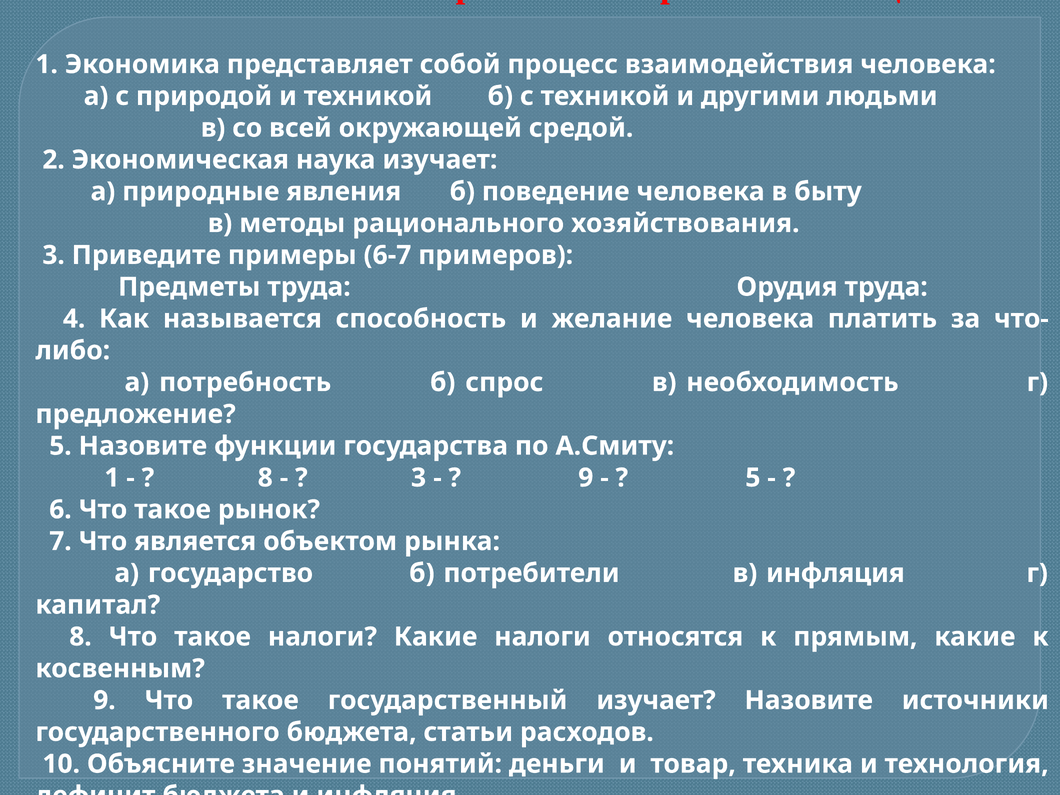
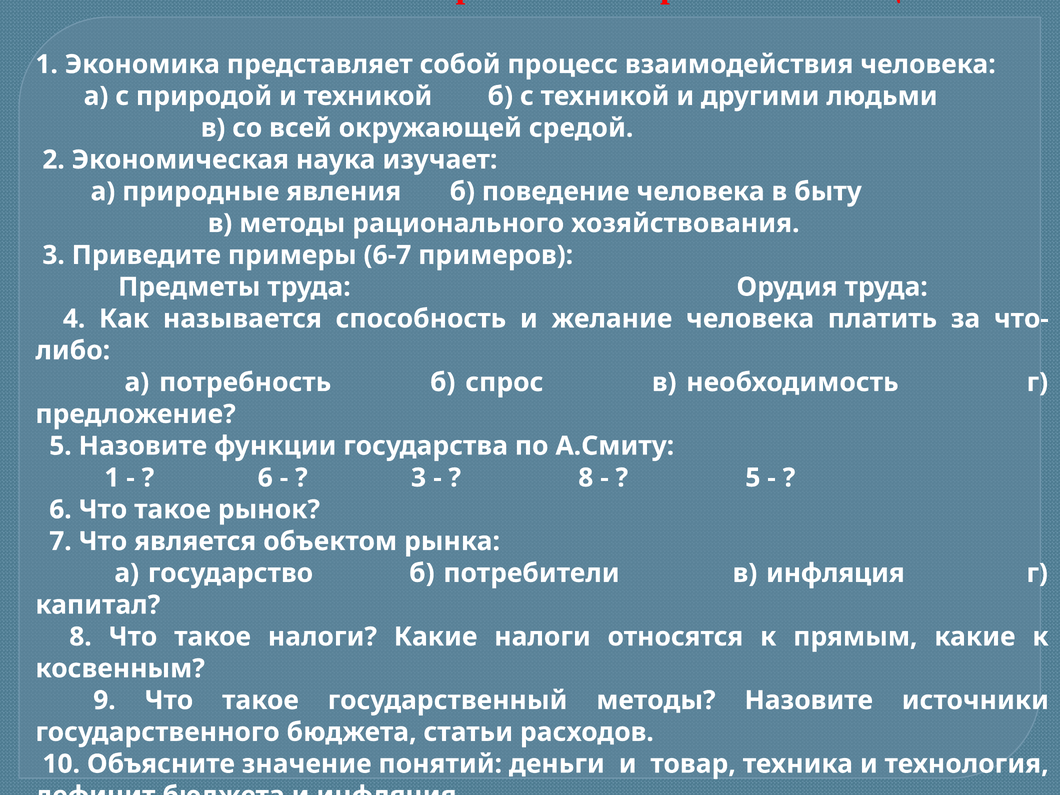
8: 8 -> 6 (265, 478)
9: 9 -> 8 (586, 478)
государственный изучает: изучает -> методы (656, 700)
